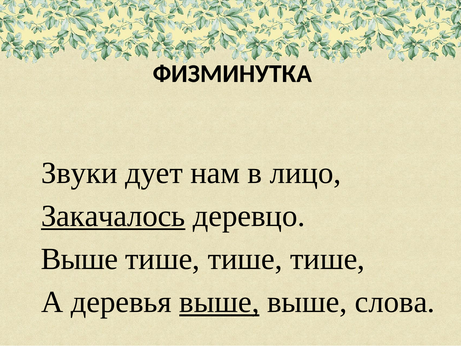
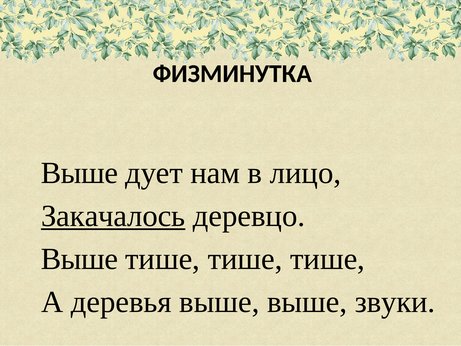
Звуки: Звуки -> Выше (79, 173)
выше underline: present -> none (219, 302)
слова: слова -> звуки (395, 302)
